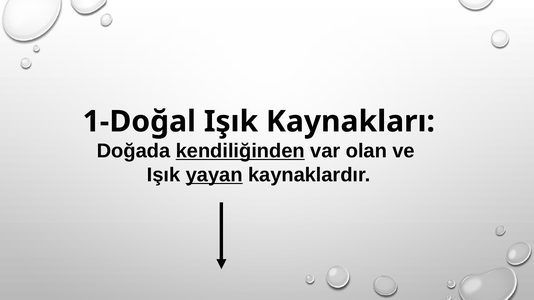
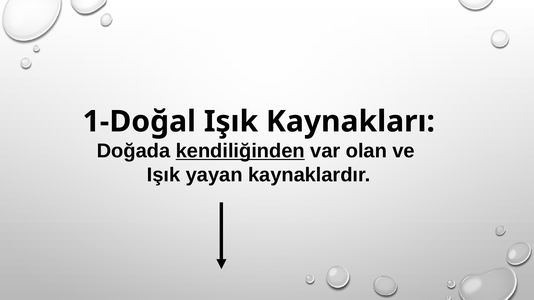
yayan underline: present -> none (214, 175)
